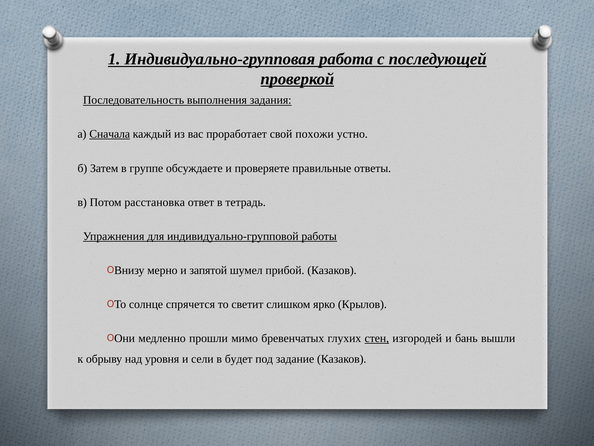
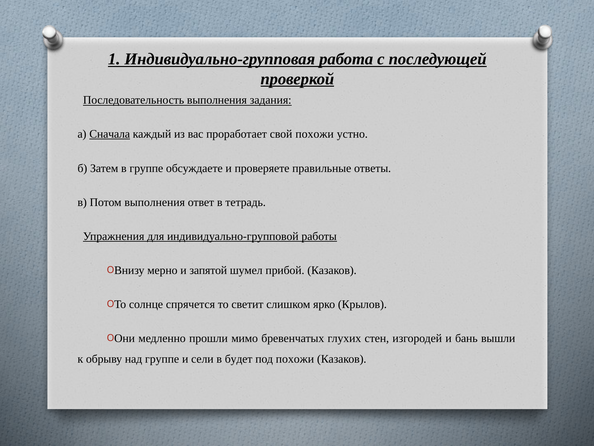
Потом расстановка: расстановка -> выполнения (155, 202)
стен underline: present -> none (377, 338)
над уровня: уровня -> группе (162, 359)
под задание: задание -> похожи (295, 359)
